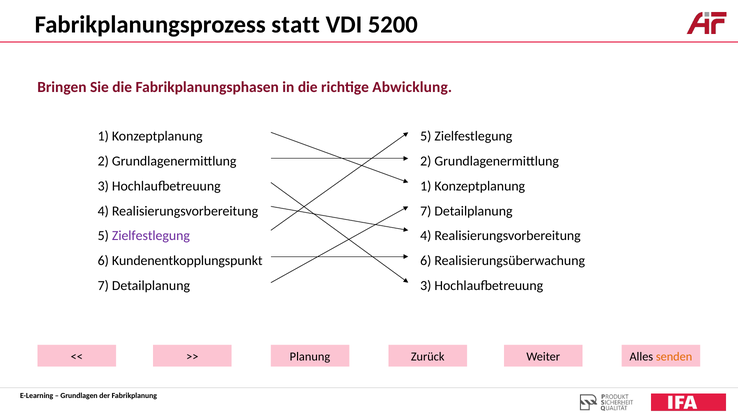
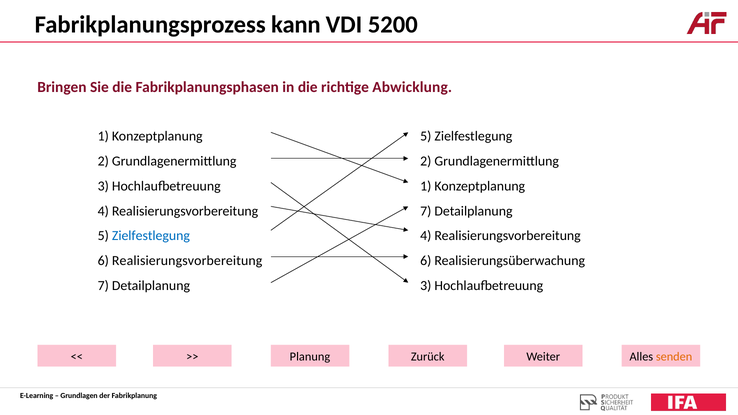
statt: statt -> kann (296, 24)
Zielfestlegung colour: purple -> blue (151, 236)
6 Kundenentkopplungspunkt: Kundenentkopplungspunkt -> Realisierungsvorbereitung (187, 261)
